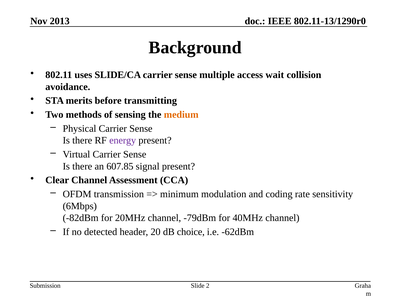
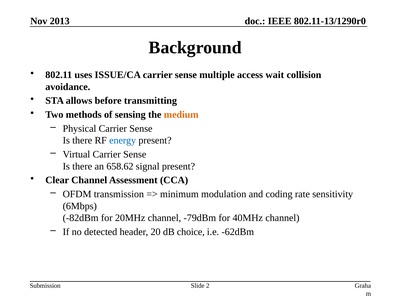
SLIDE/CA: SLIDE/CA -> ISSUE/CA (118, 75)
merits: merits -> allows (79, 101)
energy colour: purple -> blue (123, 140)
607.85: 607.85 -> 658.62 (120, 166)
